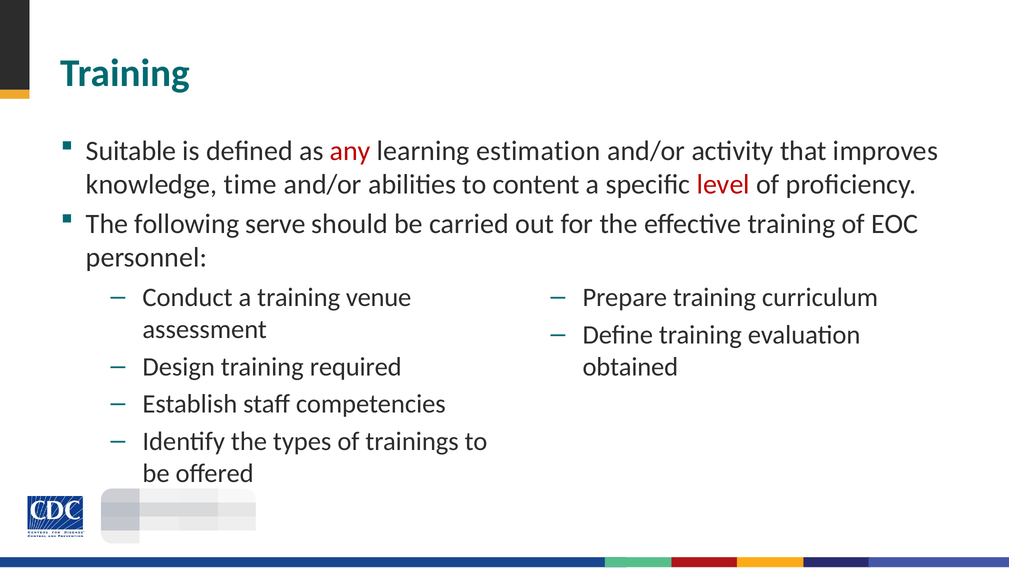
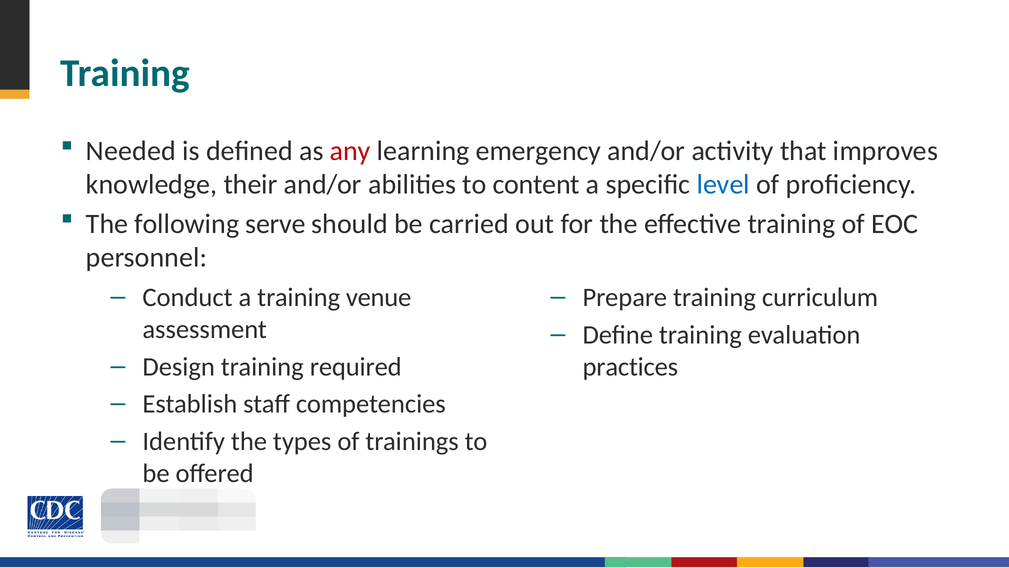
Suitable: Suitable -> Needed (131, 151)
estimation: estimation -> emergency (538, 151)
time: time -> their (251, 185)
level colour: red -> blue (723, 185)
obtained: obtained -> practices (630, 367)
